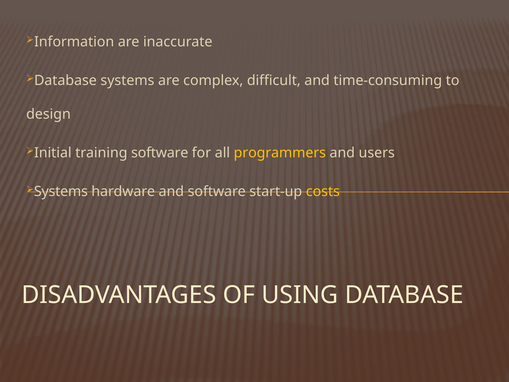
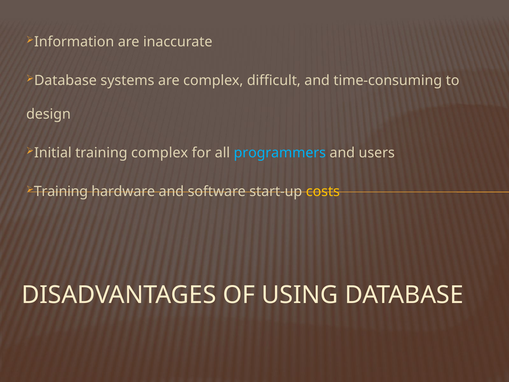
training software: software -> complex (160, 153)
programmers colour: yellow -> light blue (280, 153)
Systems: Systems -> Training (61, 192)
